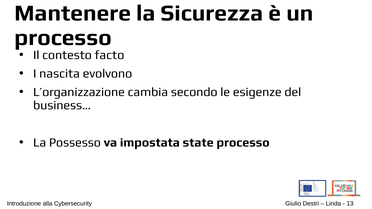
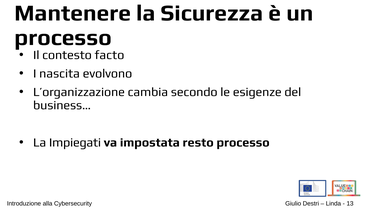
Possesso: Possesso -> Impiegati (75, 143)
state: state -> resto (198, 143)
